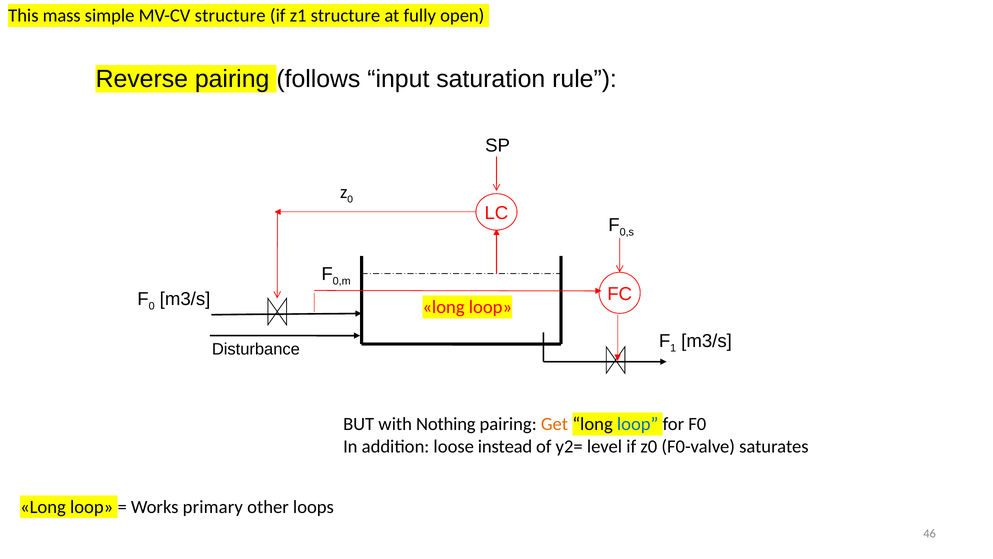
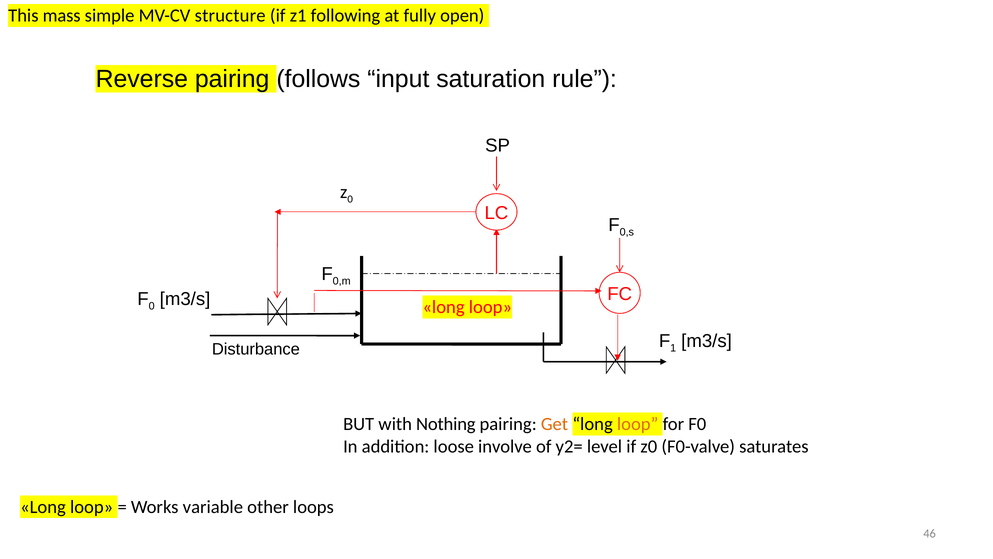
z1 structure: structure -> following (345, 16)
loop colour: blue -> orange (638, 424)
instead: instead -> involve (505, 446)
primary: primary -> variable (213, 506)
